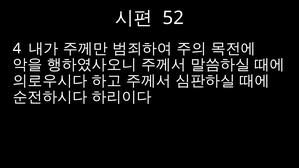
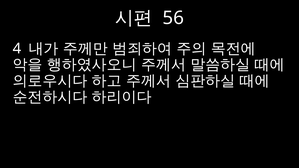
52: 52 -> 56 (173, 18)
